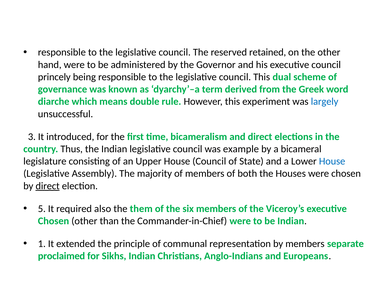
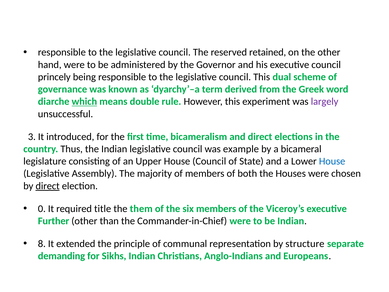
which underline: none -> present (84, 102)
largely colour: blue -> purple (325, 102)
5: 5 -> 0 (42, 208)
also: also -> title (103, 208)
Chosen: Chosen -> Further (54, 221)
1: 1 -> 8 (42, 243)
by members: members -> structure (305, 243)
proclaimed: proclaimed -> demanding (61, 256)
